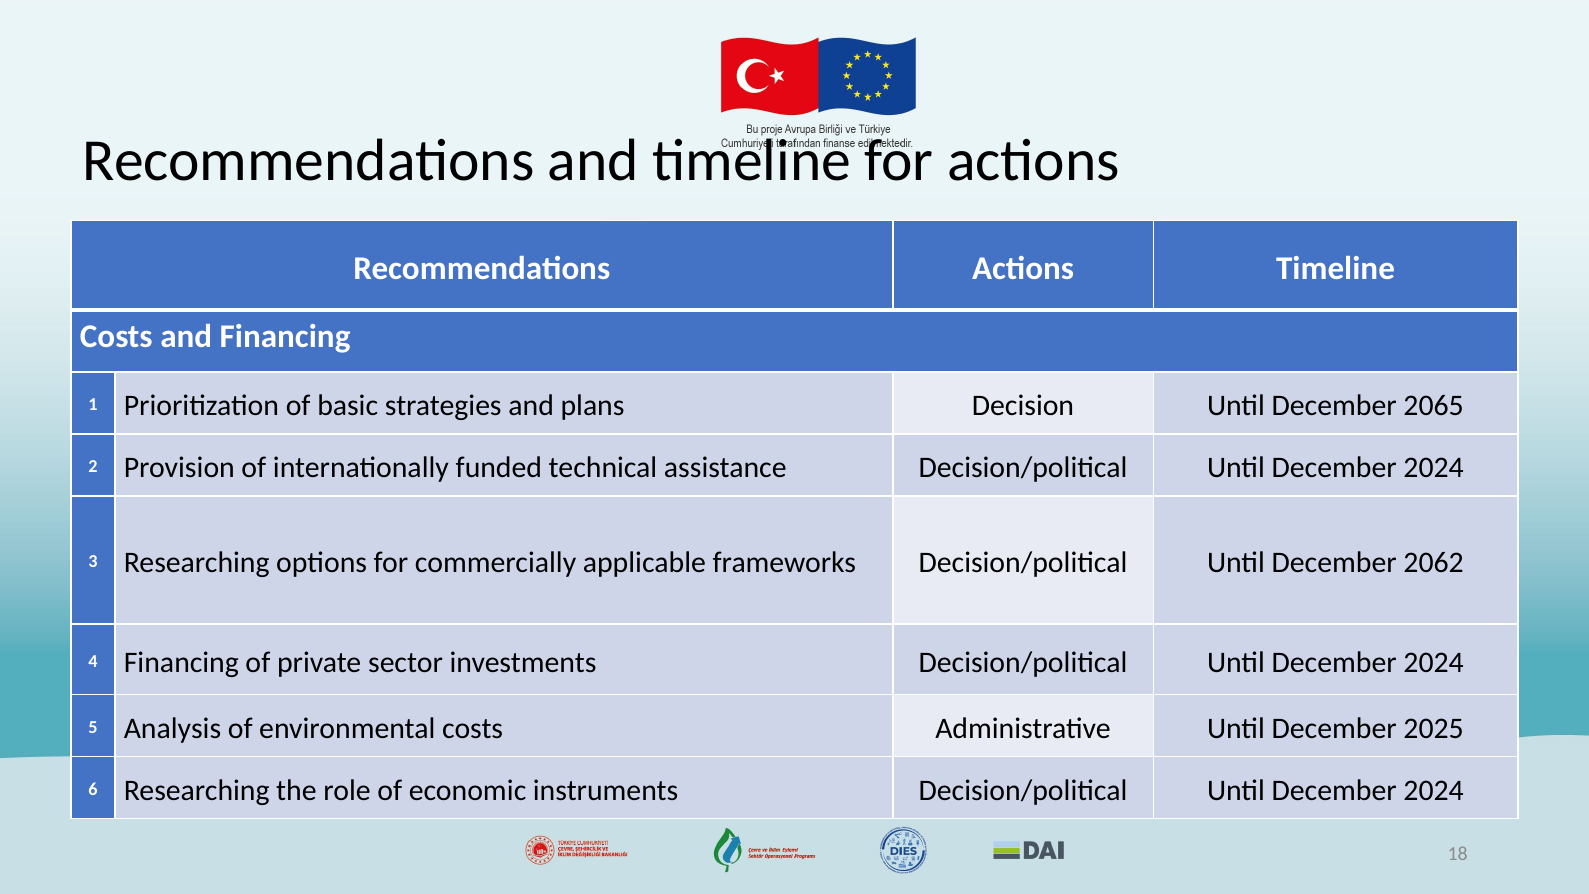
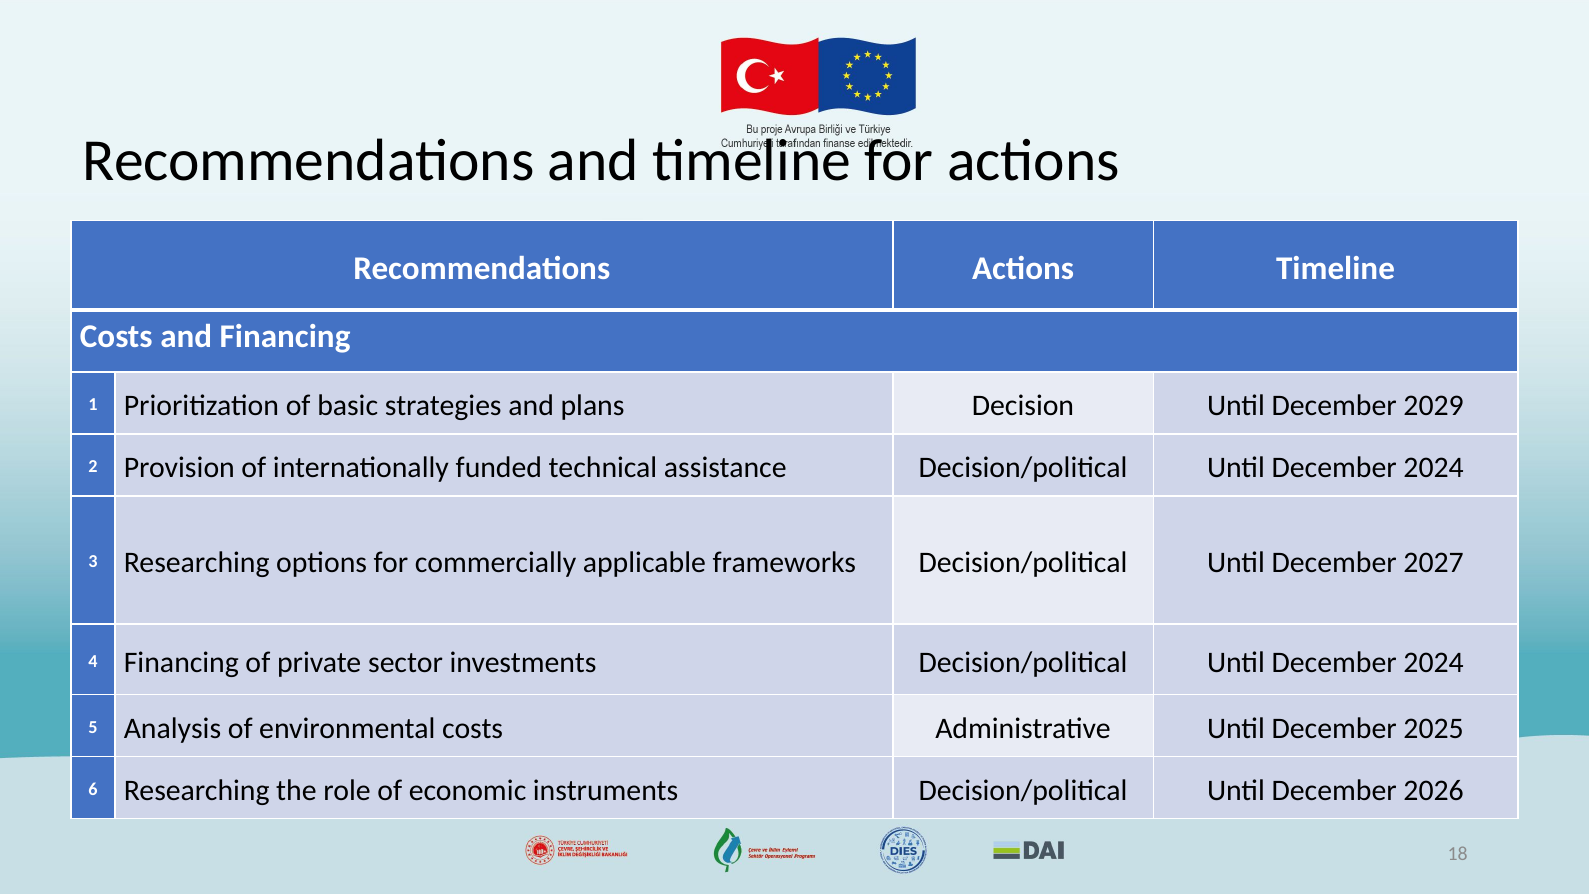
2065: 2065 -> 2029 (1434, 406)
2062: 2062 -> 2027 (1434, 563)
2024: 2024 -> 2026 (1434, 791)
